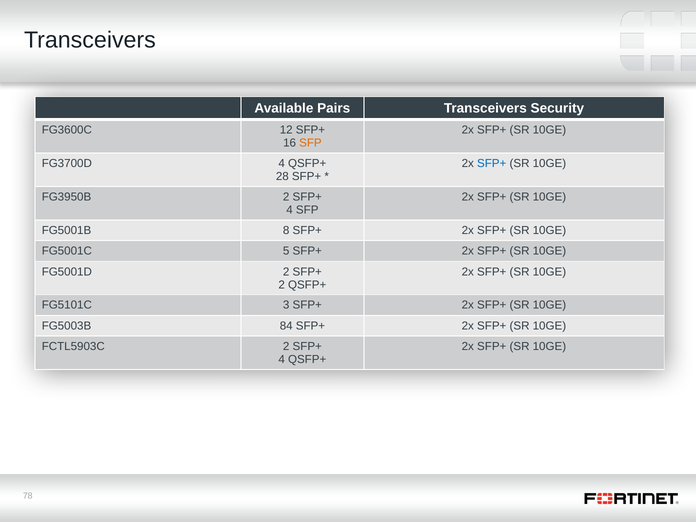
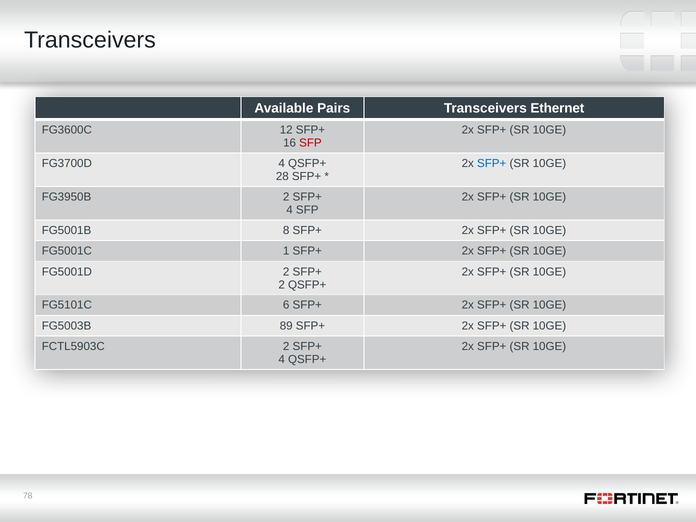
Security: Security -> Ethernet (557, 108)
SFP colour: orange -> red (310, 143)
5: 5 -> 1 (286, 251)
3: 3 -> 6 (286, 305)
84: 84 -> 89 (286, 326)
